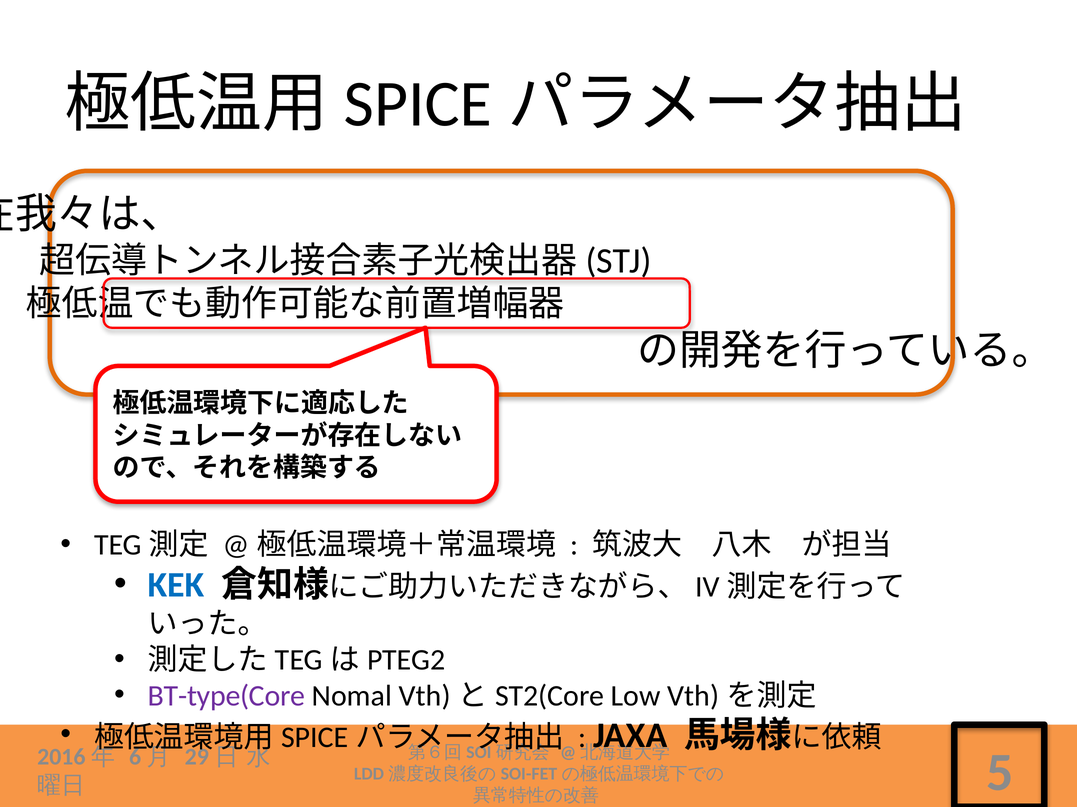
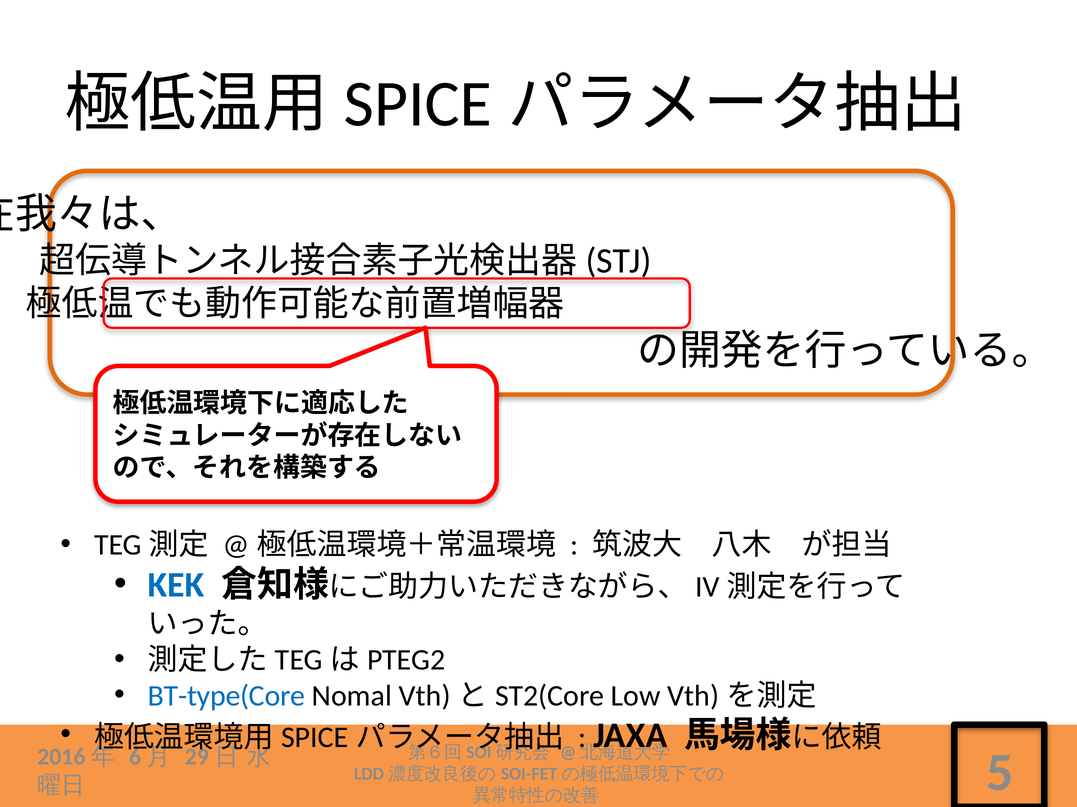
BT-type(Core colour: purple -> blue (227, 696)
